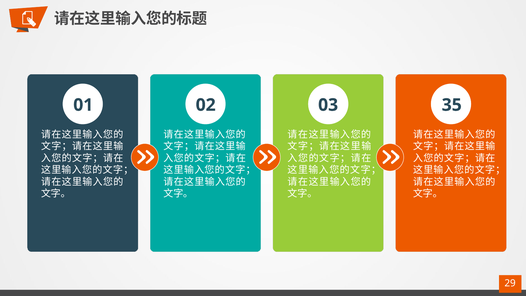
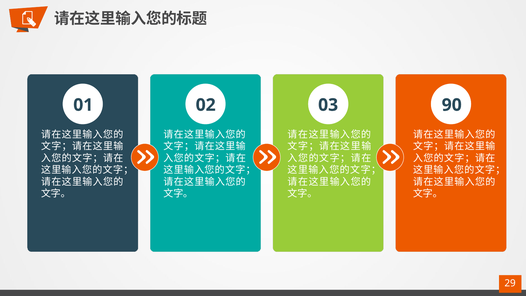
35: 35 -> 90 (452, 105)
